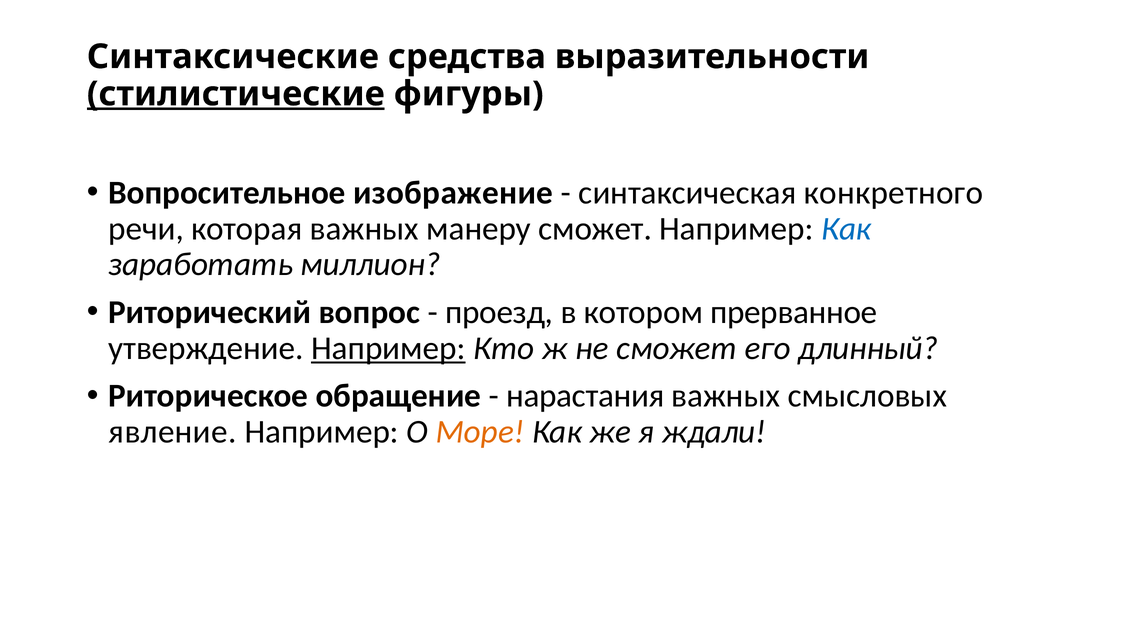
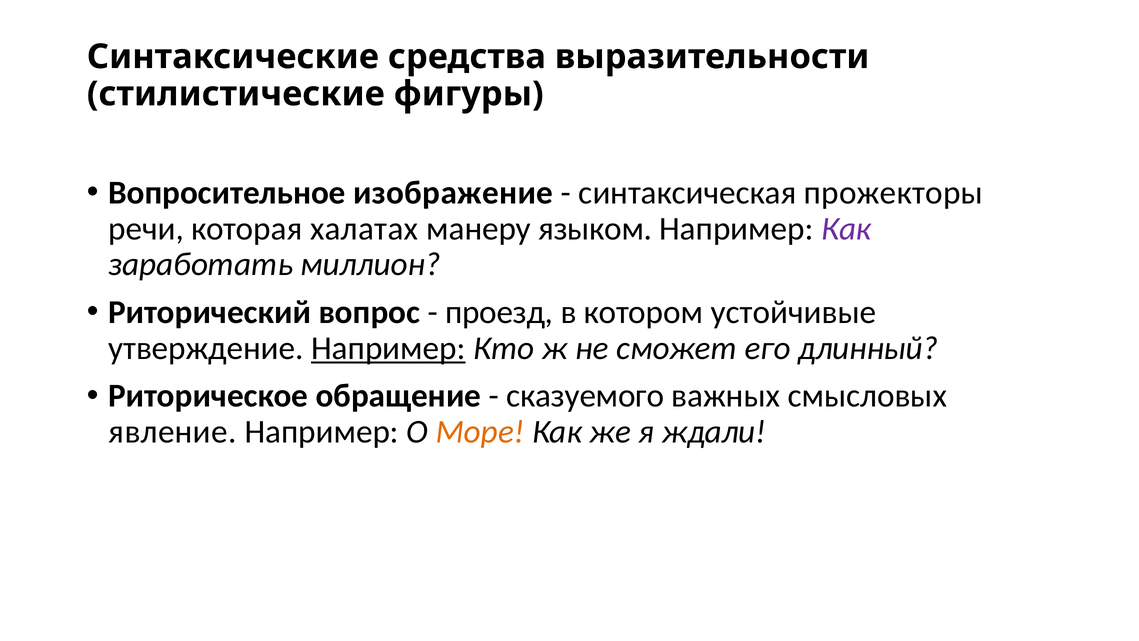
стилистические underline: present -> none (236, 94)
конкретного: конкретного -> прожекторы (893, 193)
которая важных: важных -> халатах (364, 228)
манеру сможет: сможет -> языком (595, 228)
Как colour: blue -> purple (846, 228)
прерванное: прерванное -> устойчивые (794, 312)
нарастания: нарастания -> сказуемого (585, 396)
